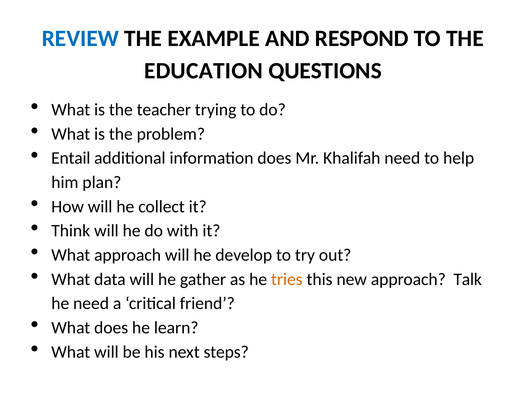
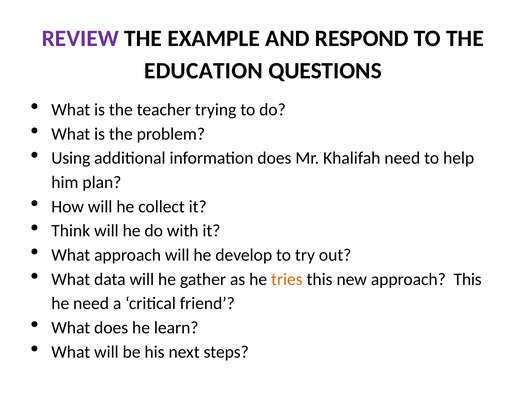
REVIEW colour: blue -> purple (80, 38)
Entail: Entail -> Using (71, 158)
approach Talk: Talk -> This (468, 279)
